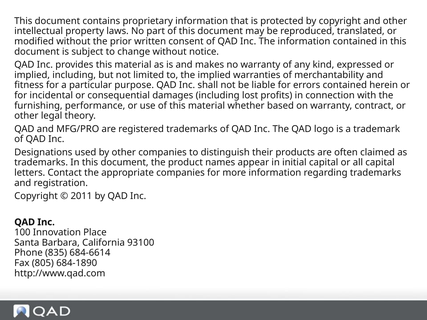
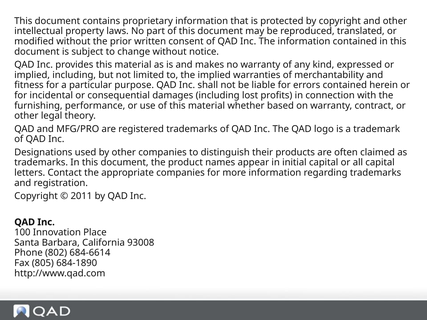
93100: 93100 -> 93008 (141, 243)
835: 835 -> 802 (56, 253)
